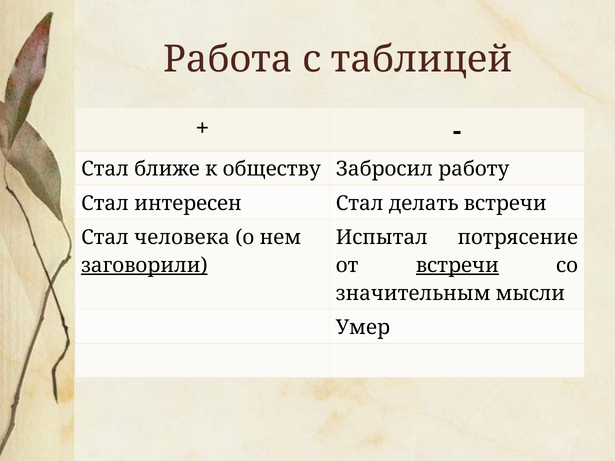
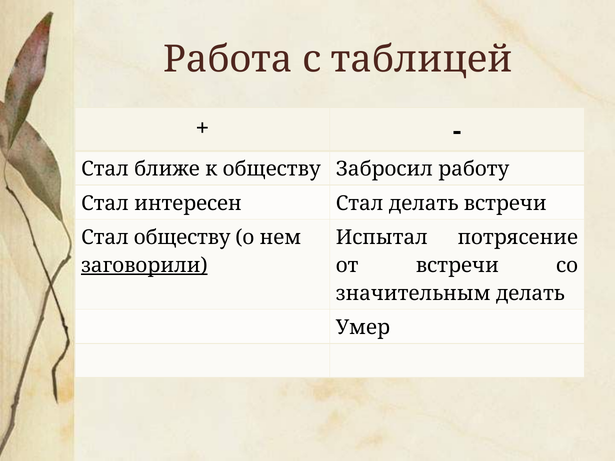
Стал человека: человека -> обществу (182, 238)
встречи underline: present -> none (457, 266)
значительным мысли: мысли -> делать (530, 294)
